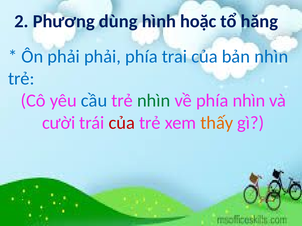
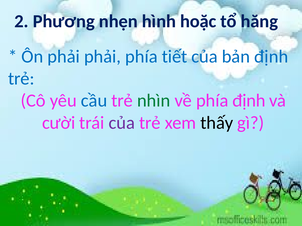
dùng: dùng -> nhẹn (118, 21)
trai: trai -> tiết (175, 57)
bản nhìn: nhìn -> định (271, 57)
phía nhìn: nhìn -> định (249, 101)
của colour: red -> purple (122, 123)
thấy colour: orange -> black (217, 123)
